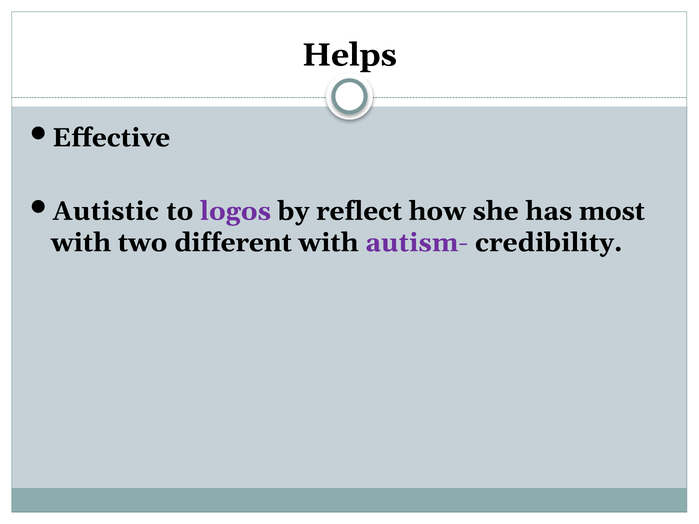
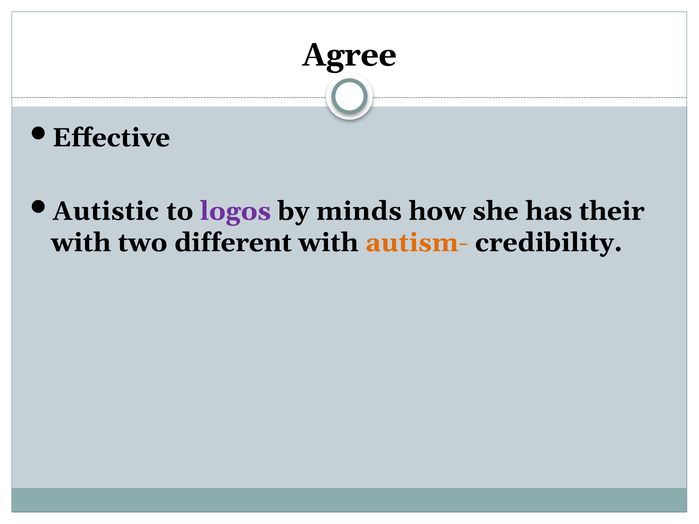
Helps: Helps -> Agree (349, 55)
reflect: reflect -> minds (359, 211)
most: most -> their (612, 211)
autism- colour: purple -> orange (417, 243)
